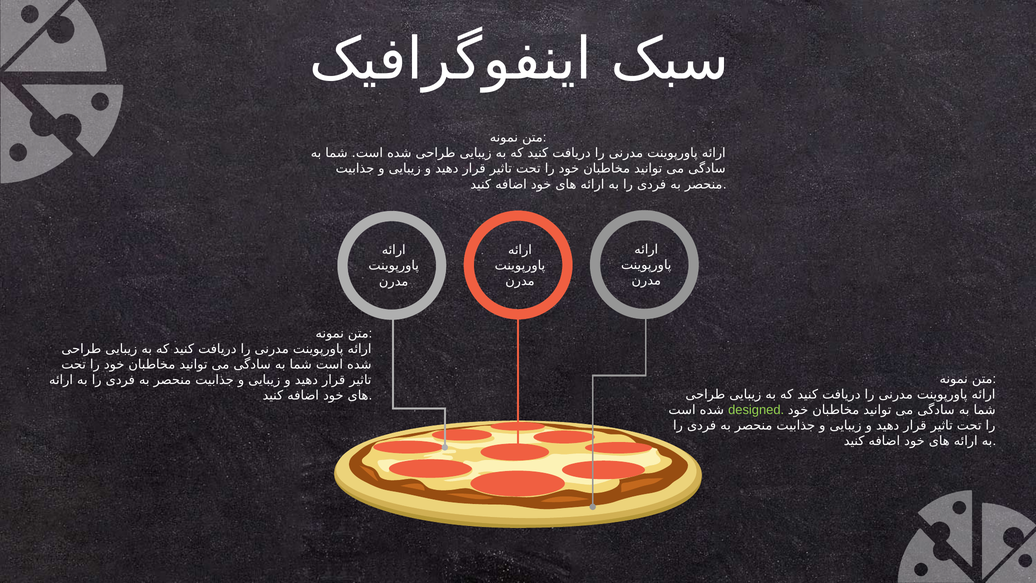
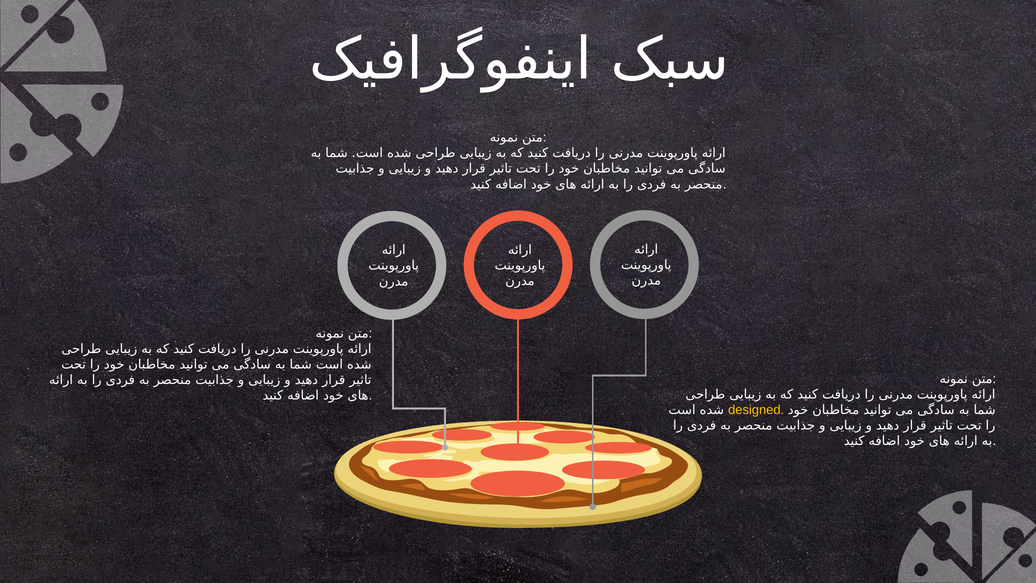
designed colour: light green -> yellow (756, 410)
